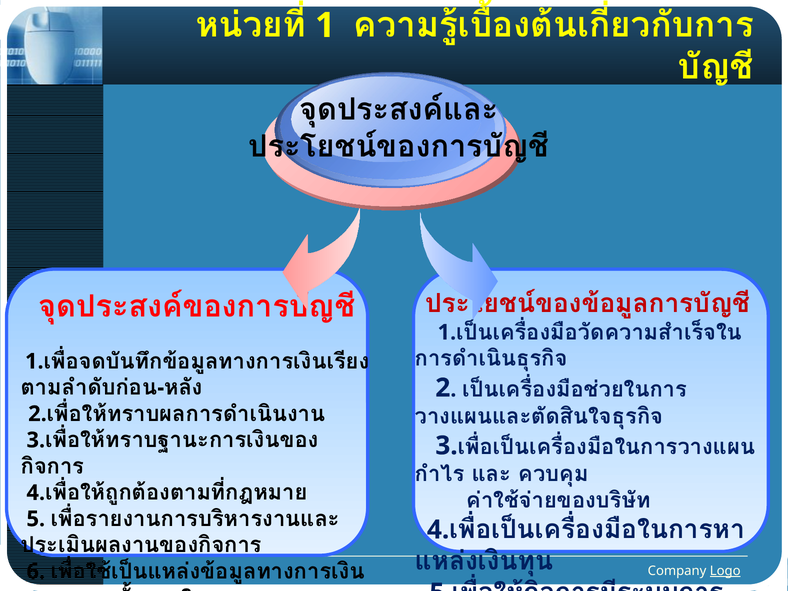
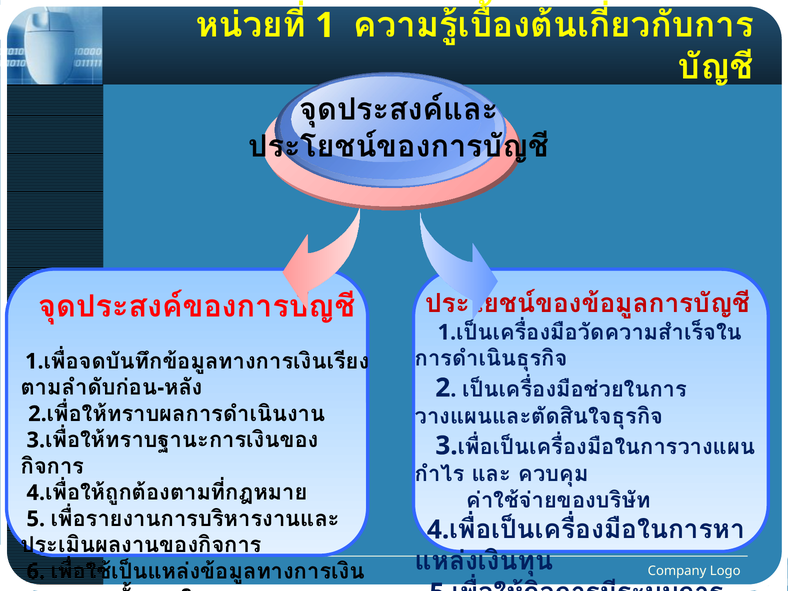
Logo underline: present -> none (725, 571)
